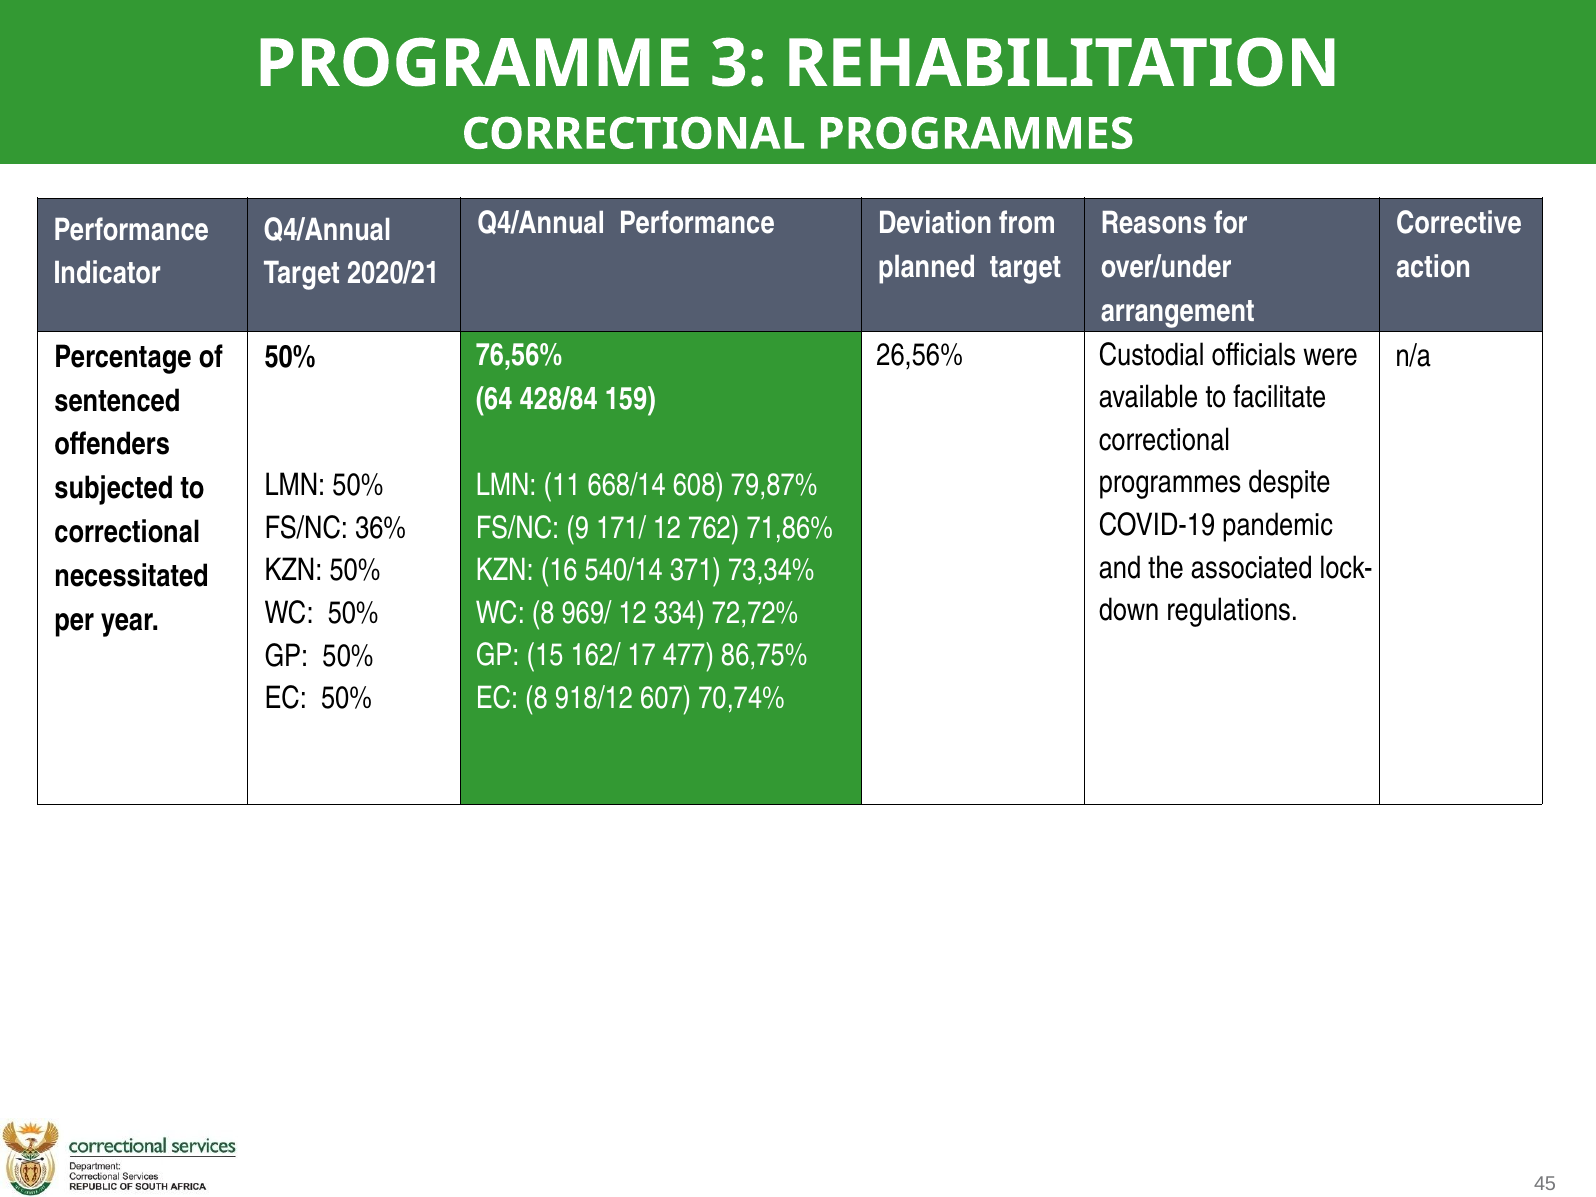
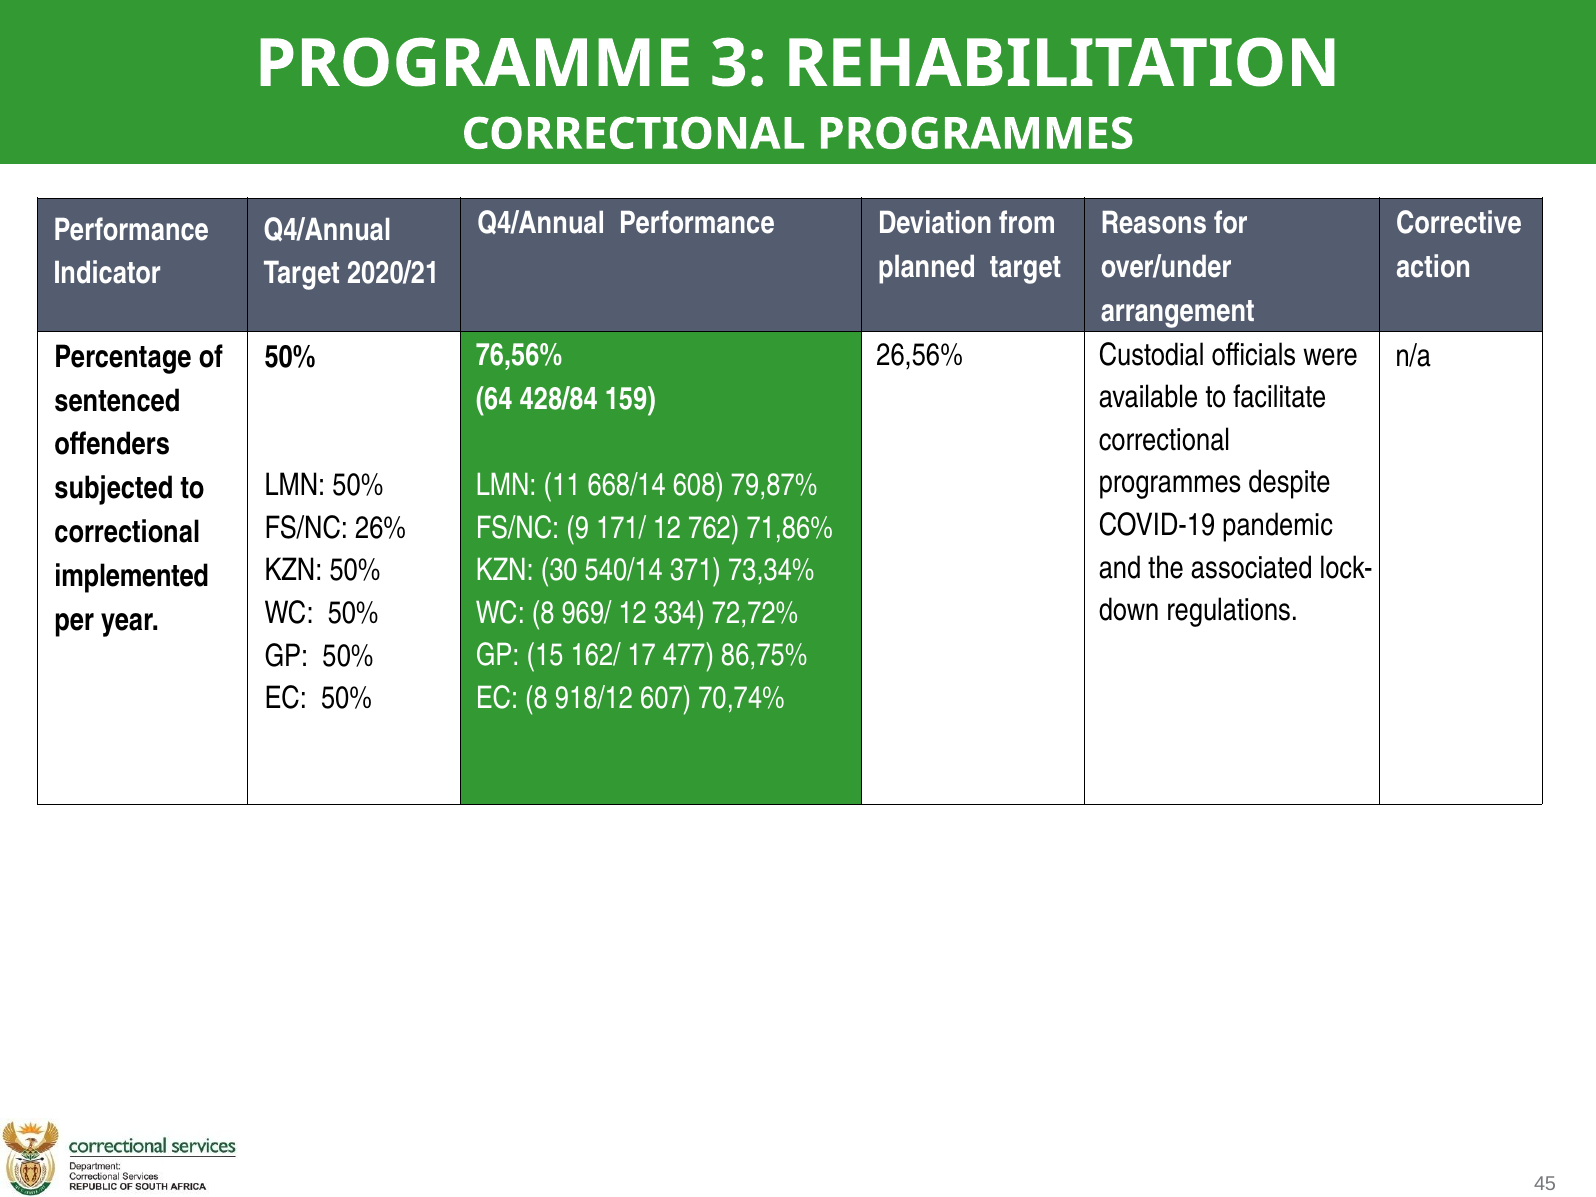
36%: 36% -> 26% (381, 528)
16: 16 -> 30 (559, 570)
necessitated: necessitated -> implemented (132, 577)
